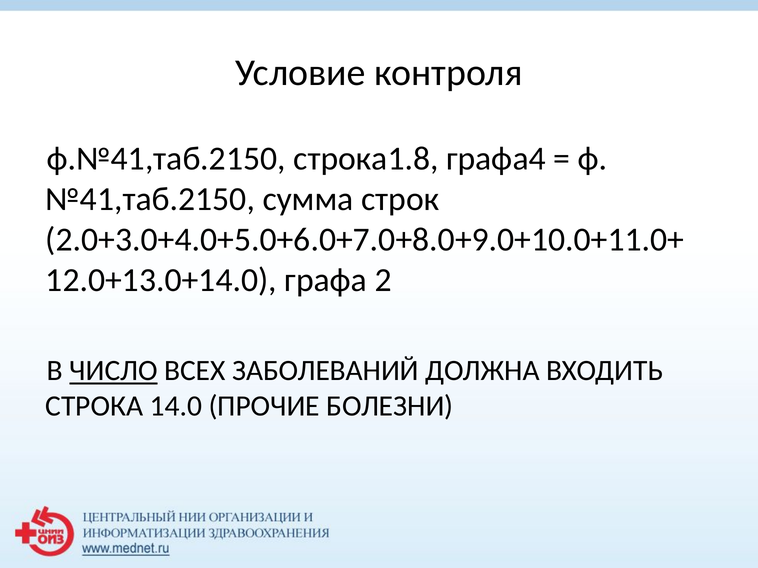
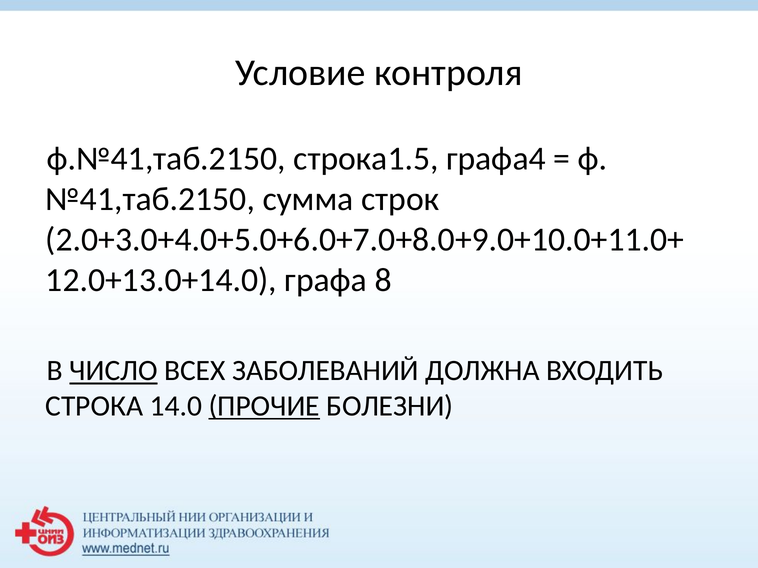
строка1.8: строка1.8 -> строка1.5 (366, 159)
2: 2 -> 8 (383, 280)
ПРОЧИЕ underline: none -> present (264, 406)
